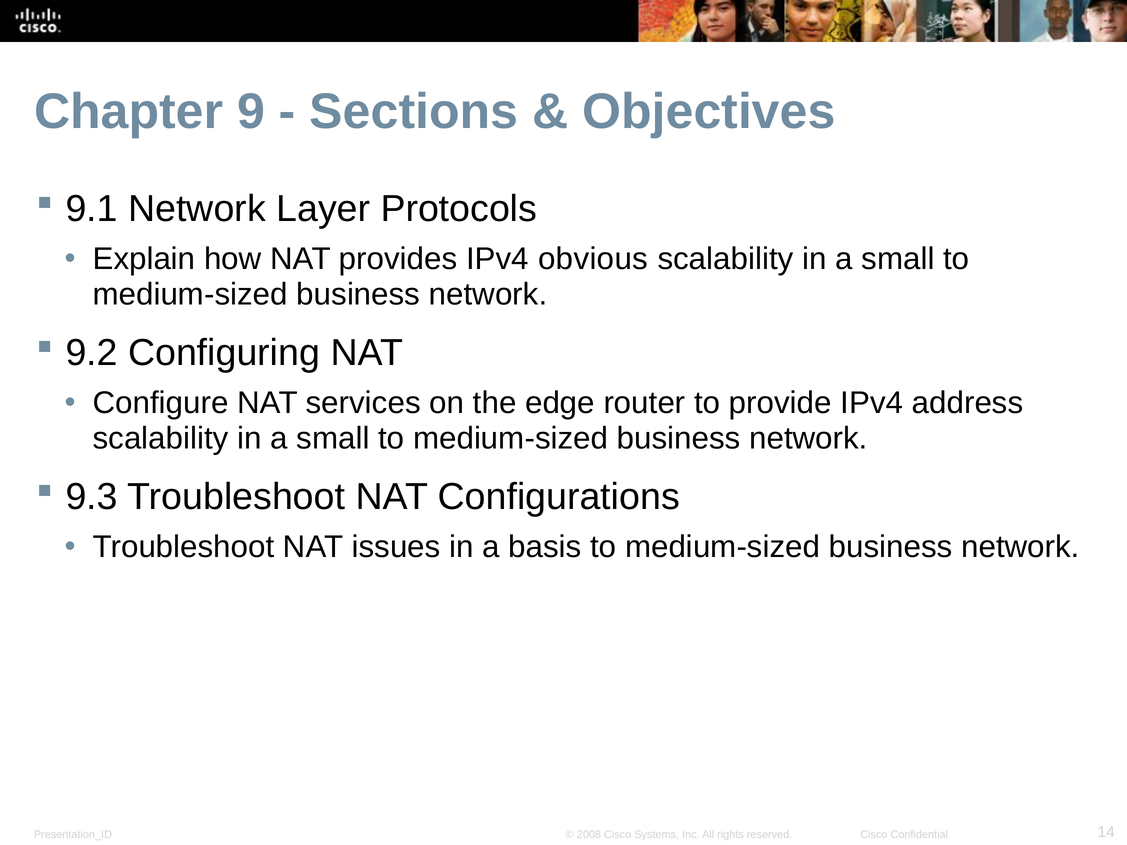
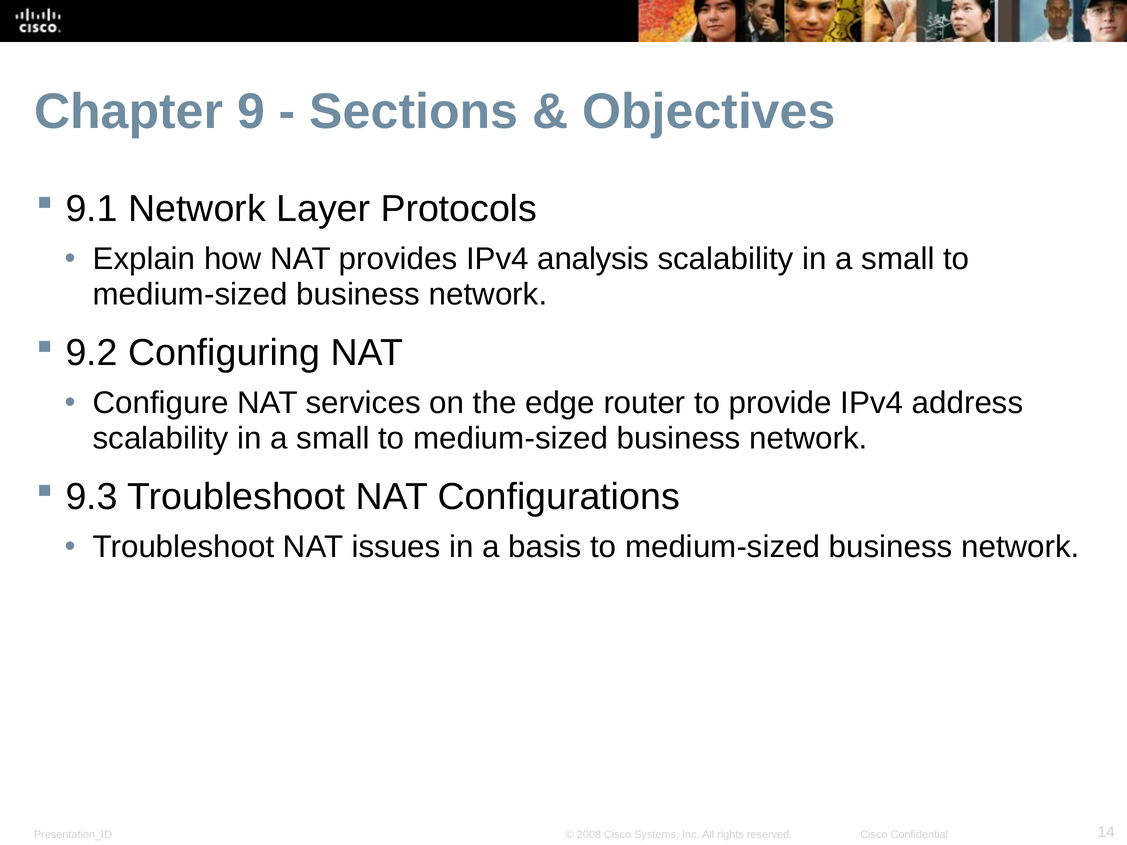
obvious: obvious -> analysis (593, 259)
